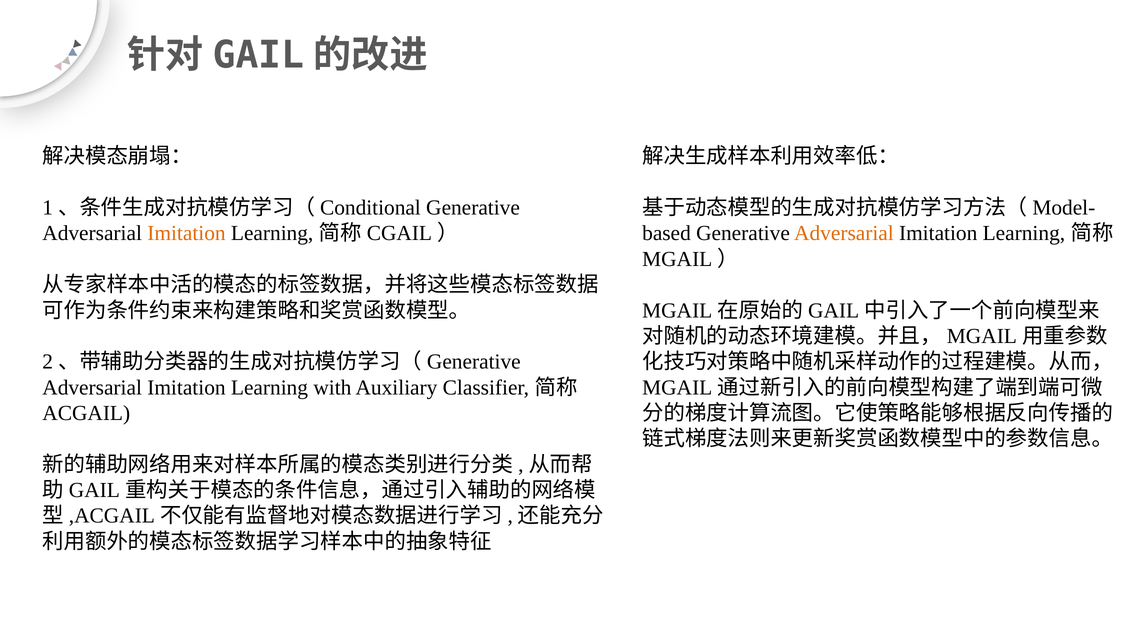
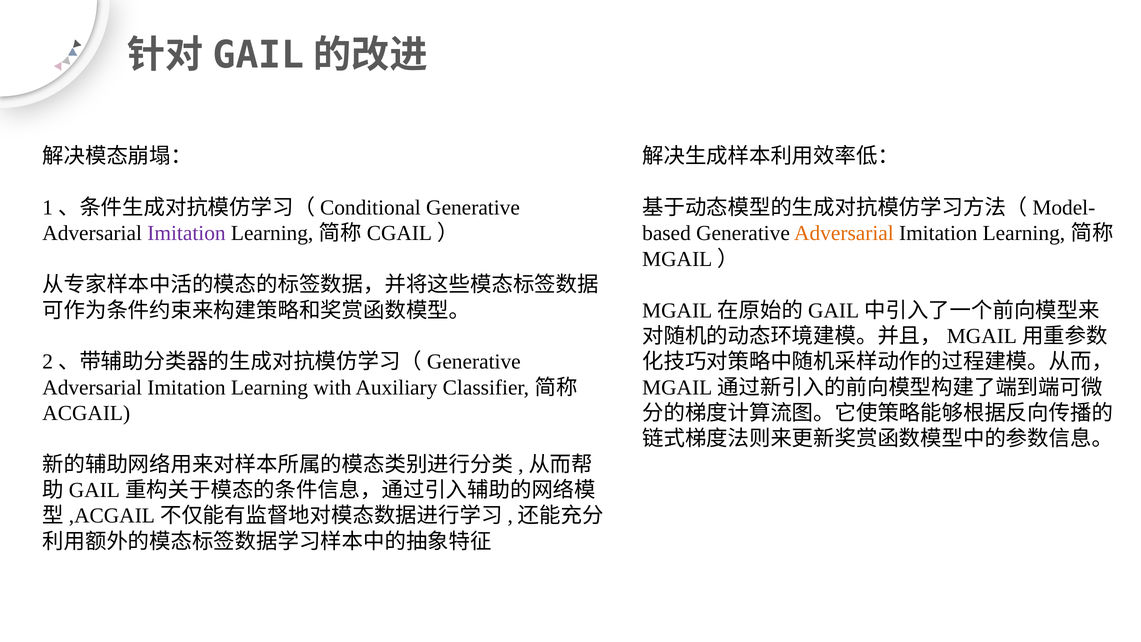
Imitation colour: orange -> purple (186, 233)
